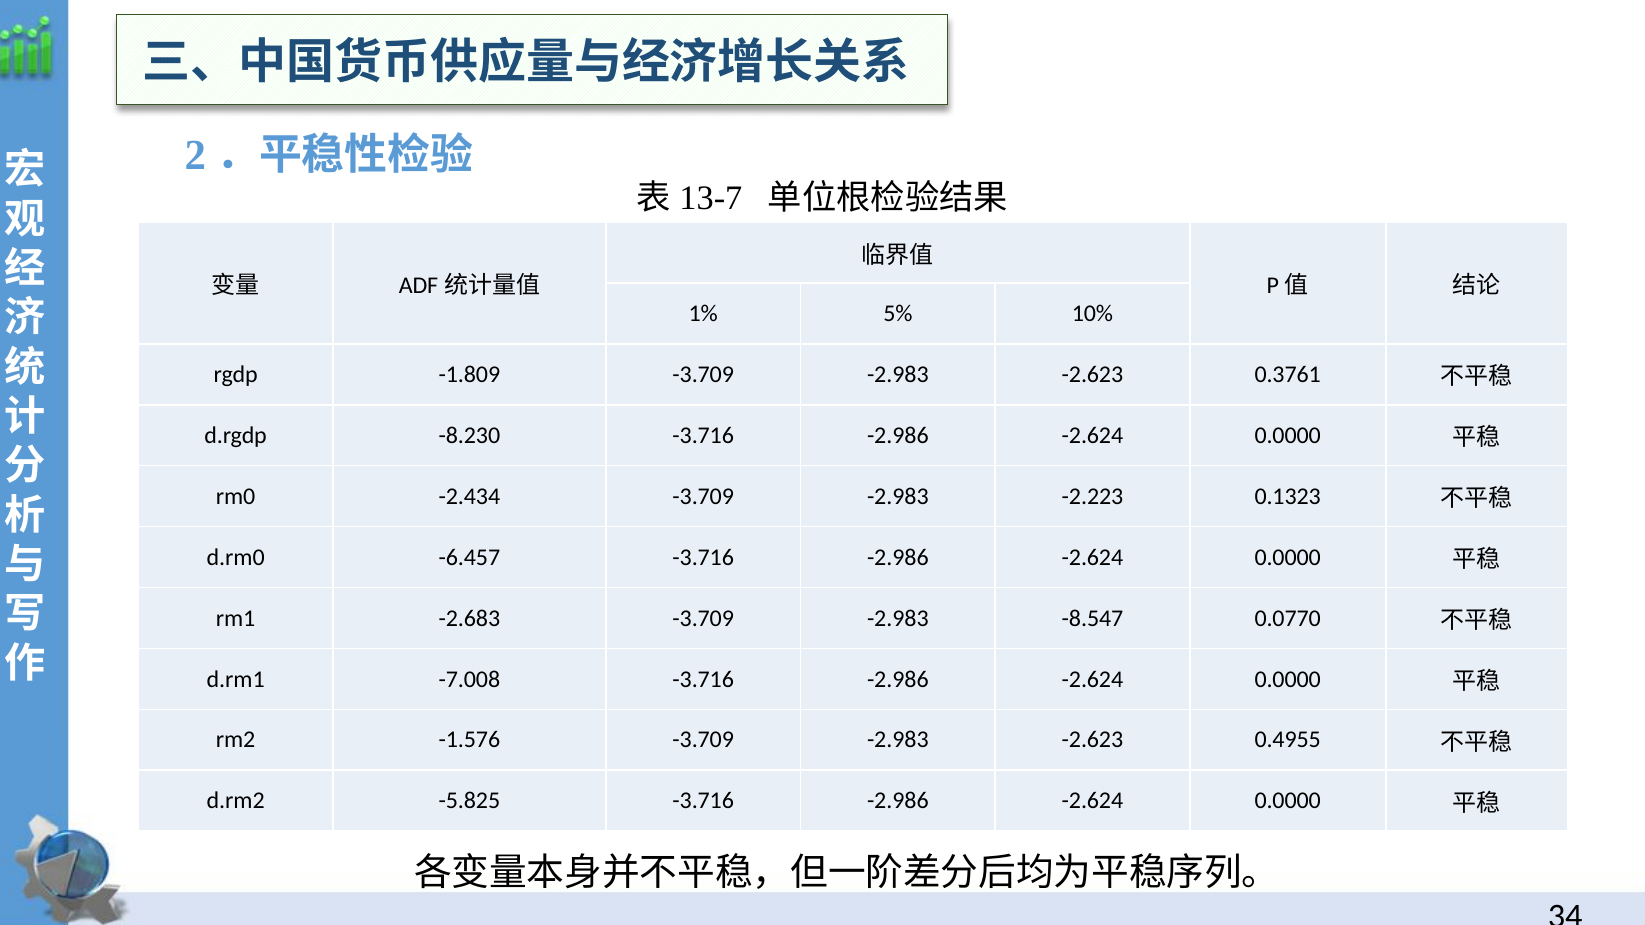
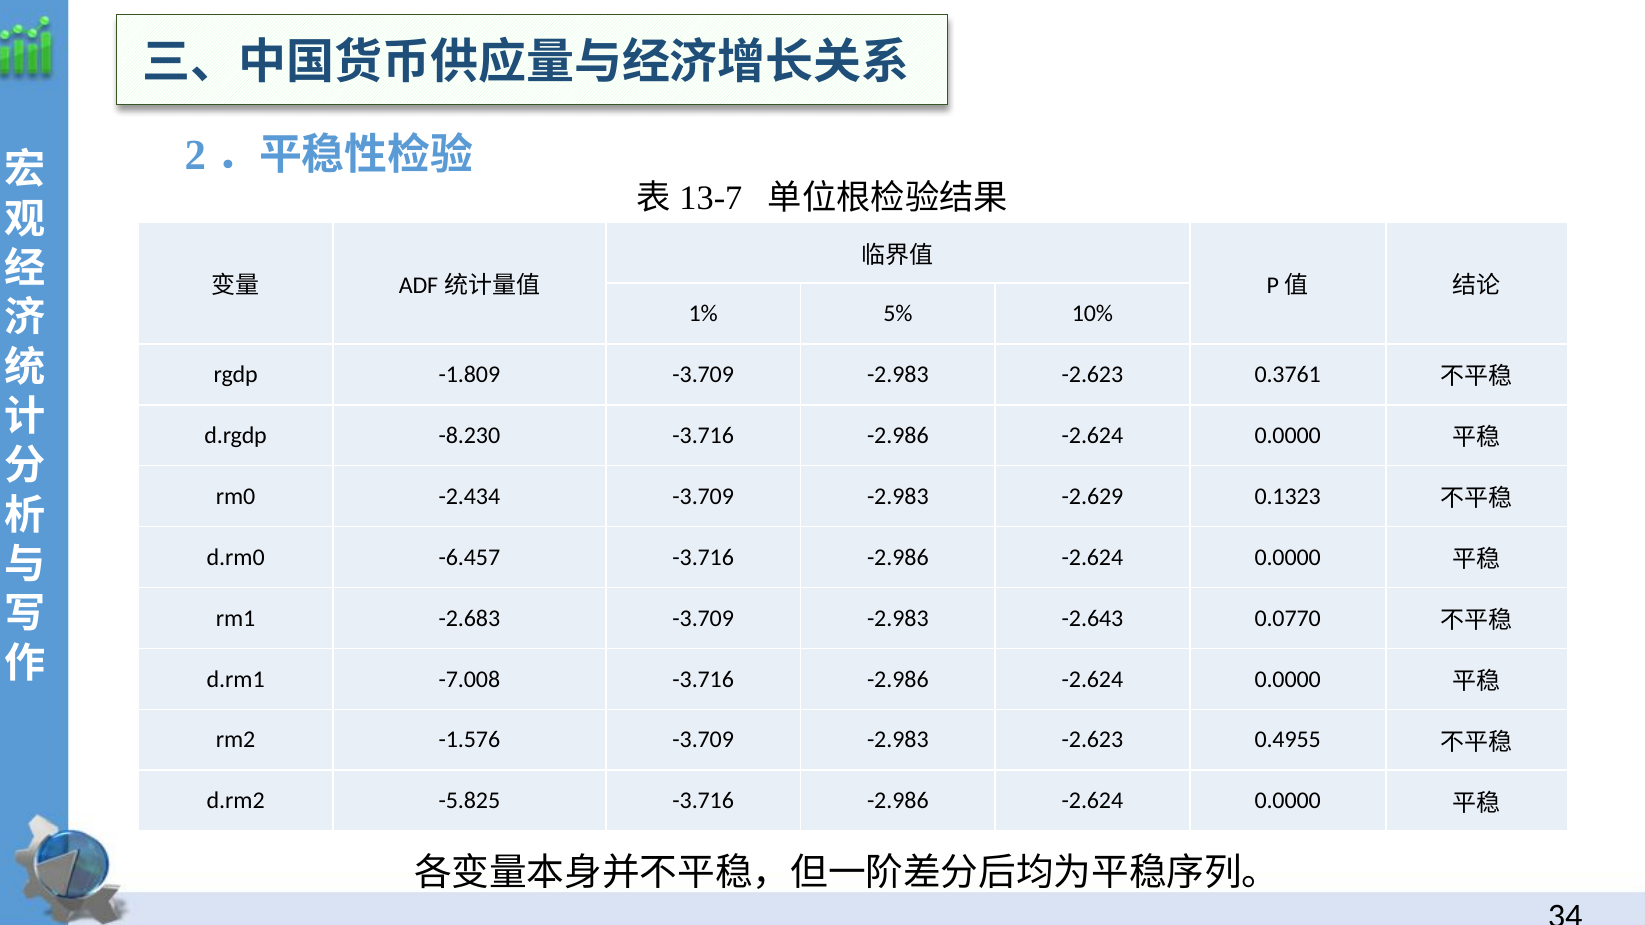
-2.223: -2.223 -> -2.629 (1093, 497)
-8.547: -8.547 -> -2.643 (1093, 618)
